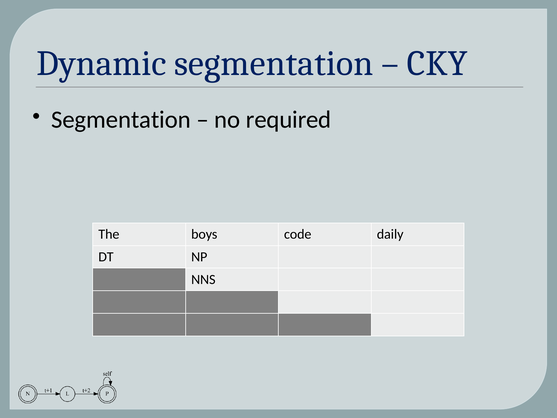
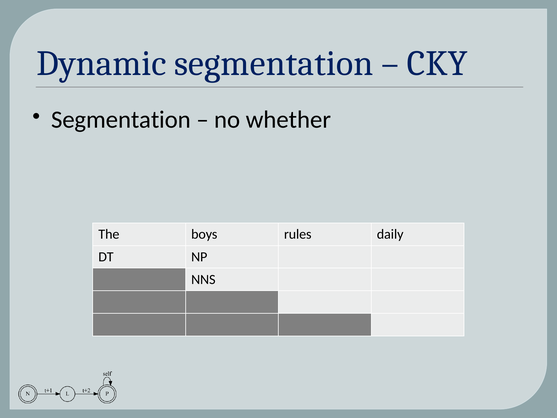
required: required -> whether (289, 120)
code: code -> rules (298, 234)
